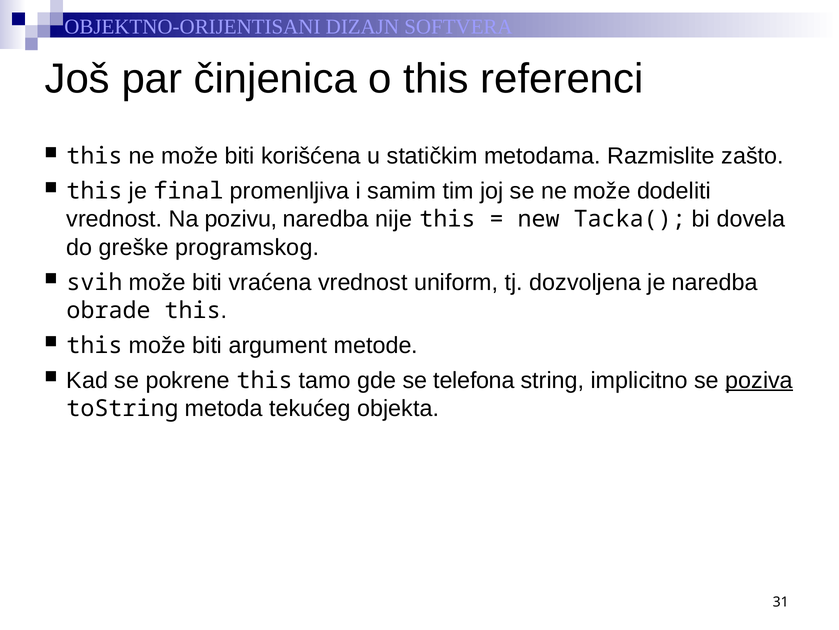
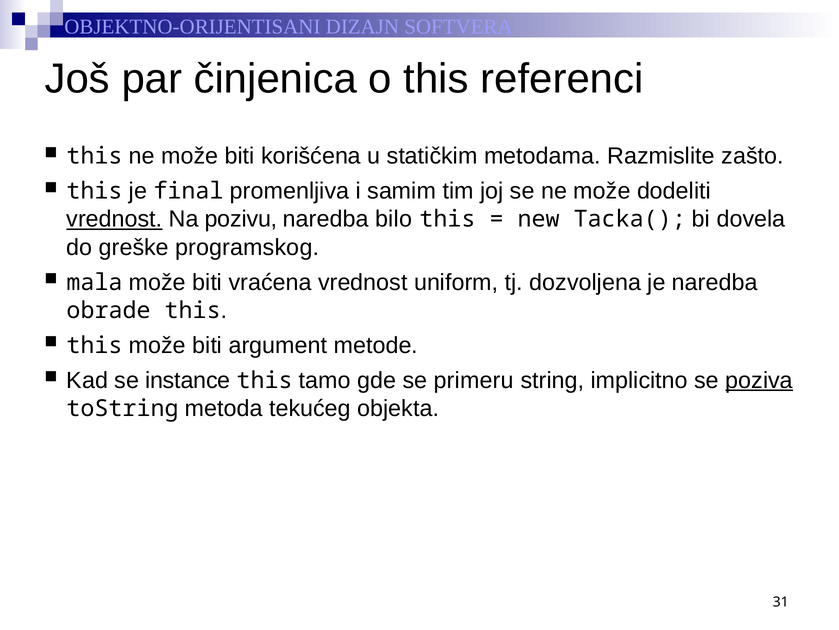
vrednost underline: none -> present (114, 219)
nije: nije -> bilo (394, 219)
svih: svih -> mala (94, 282)
pokrene: pokrene -> instance (188, 380)
telefona: telefona -> primeru (474, 380)
